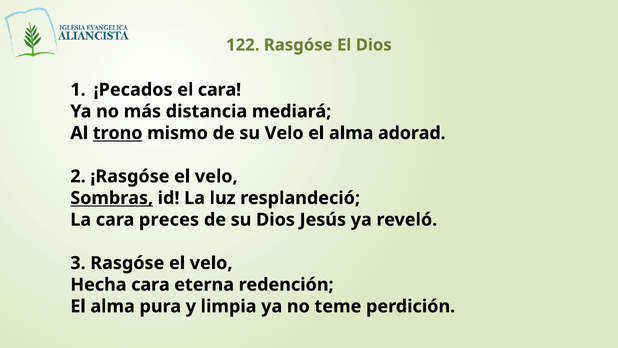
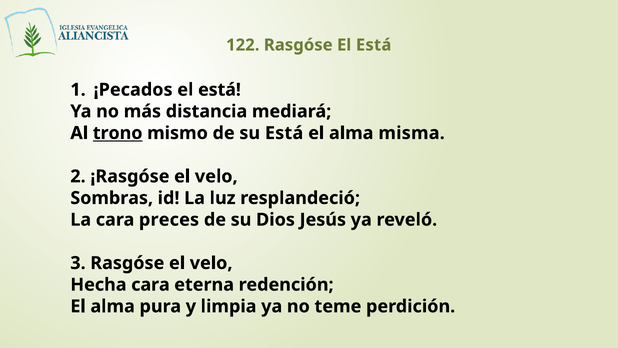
Rasgóse El Dios: Dios -> Está (374, 45)
cara: cara -> está (219, 90)
su Velo: Velo -> Está (284, 133)
adorad: adorad -> misma (412, 133)
Sombras underline: present -> none (112, 198)
